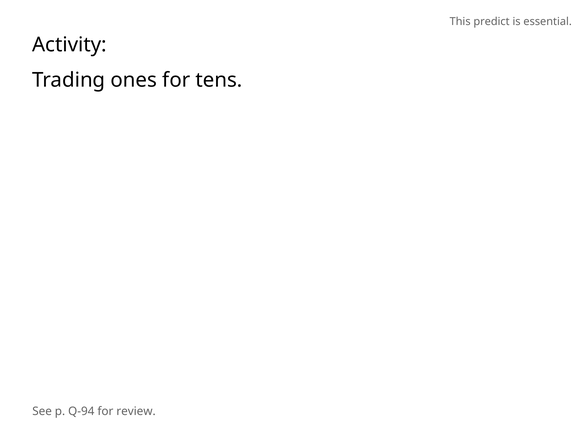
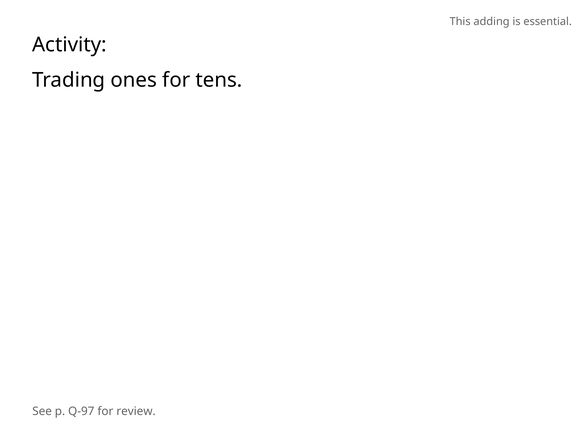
predict: predict -> adding (492, 22)
Q-94: Q-94 -> Q-97 (81, 412)
